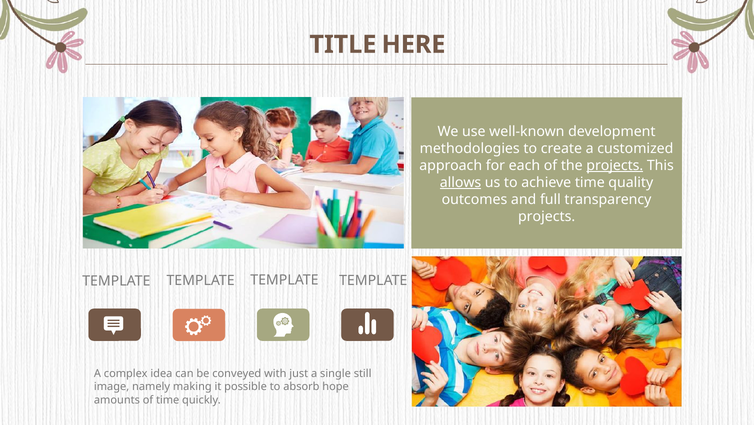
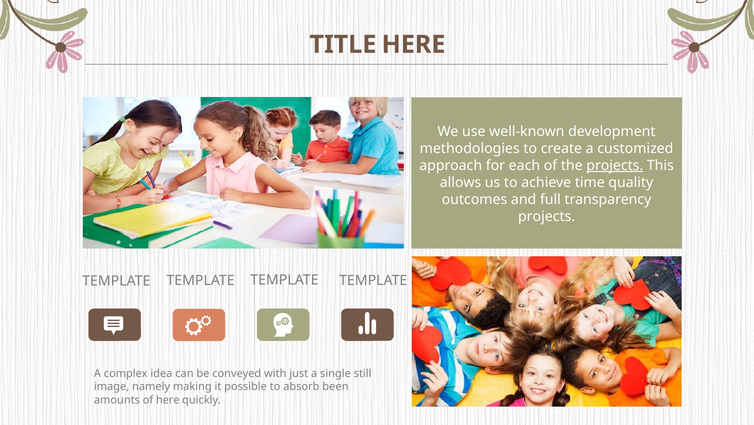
allows underline: present -> none (461, 182)
hope: hope -> been (336, 386)
of time: time -> here (168, 399)
